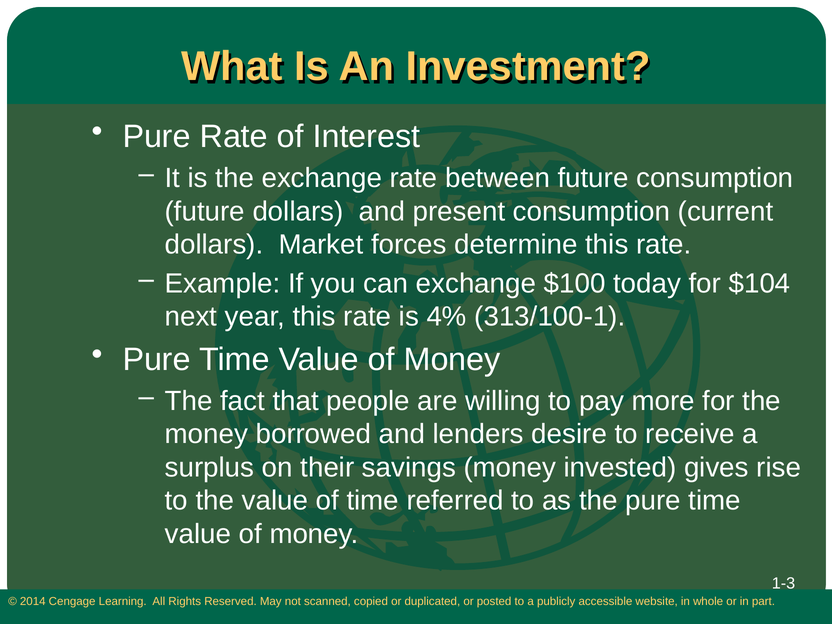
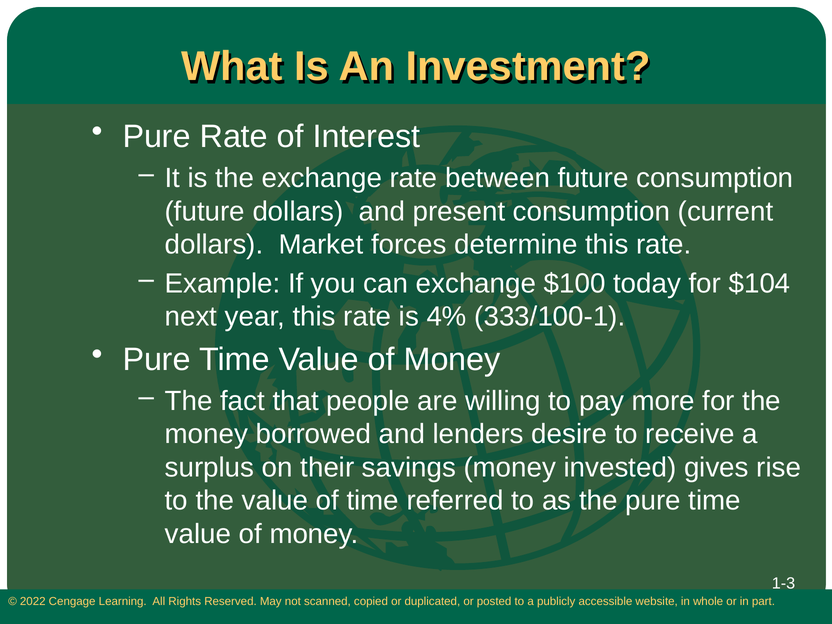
313/100-1: 313/100-1 -> 333/100-1 (550, 317)
2014: 2014 -> 2022 (33, 601)
